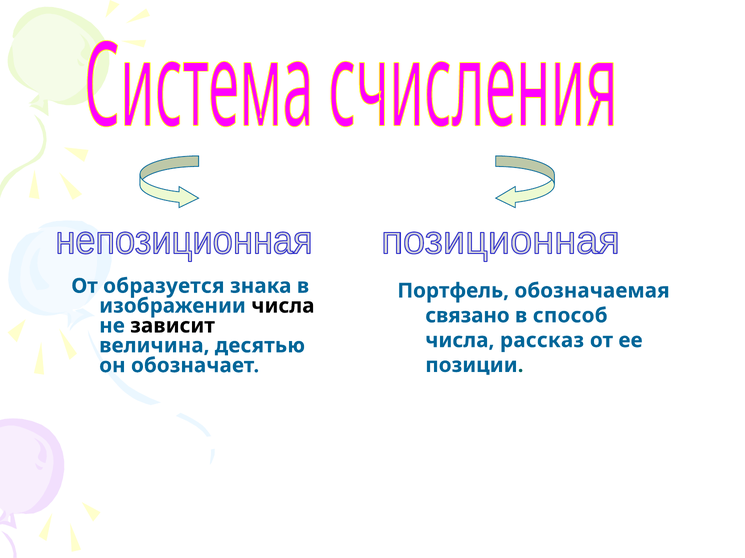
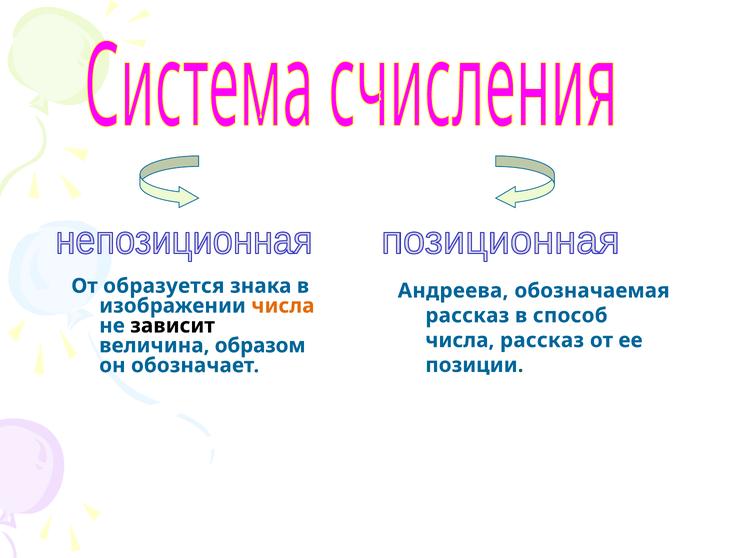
Портфель: Портфель -> Андреева (453, 291)
числа colour: black -> orange (283, 306)
связано: связано -> рассказ (467, 316)
десятью: десятью -> образом (260, 346)
